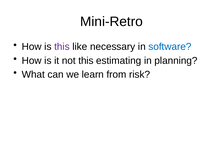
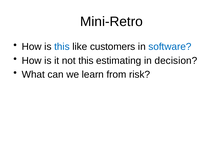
this colour: purple -> blue (62, 47)
necessary: necessary -> customers (113, 47)
planning: planning -> decision (176, 61)
